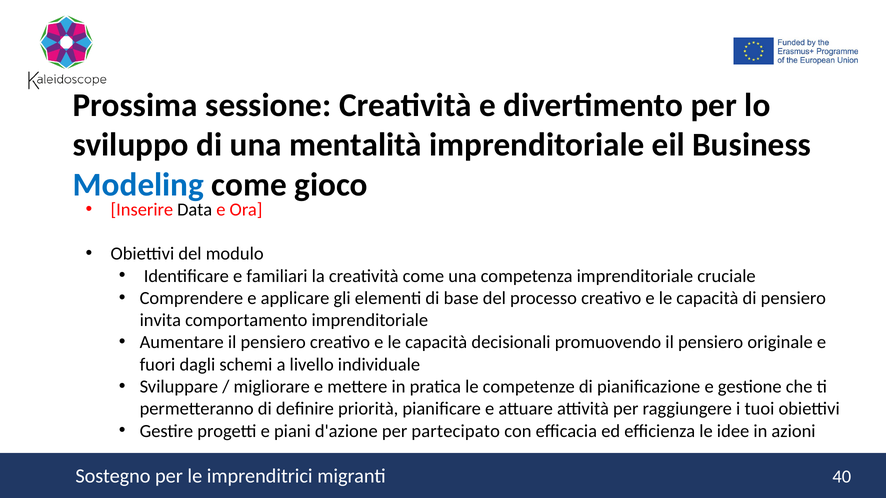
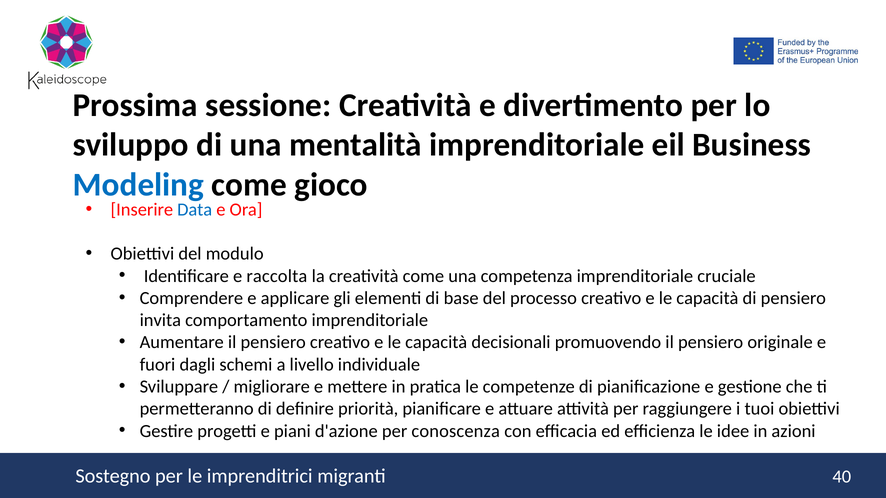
Data colour: black -> blue (195, 210)
familiari: familiari -> raccolta (277, 276)
partecipato: partecipato -> conoscenza (456, 431)
